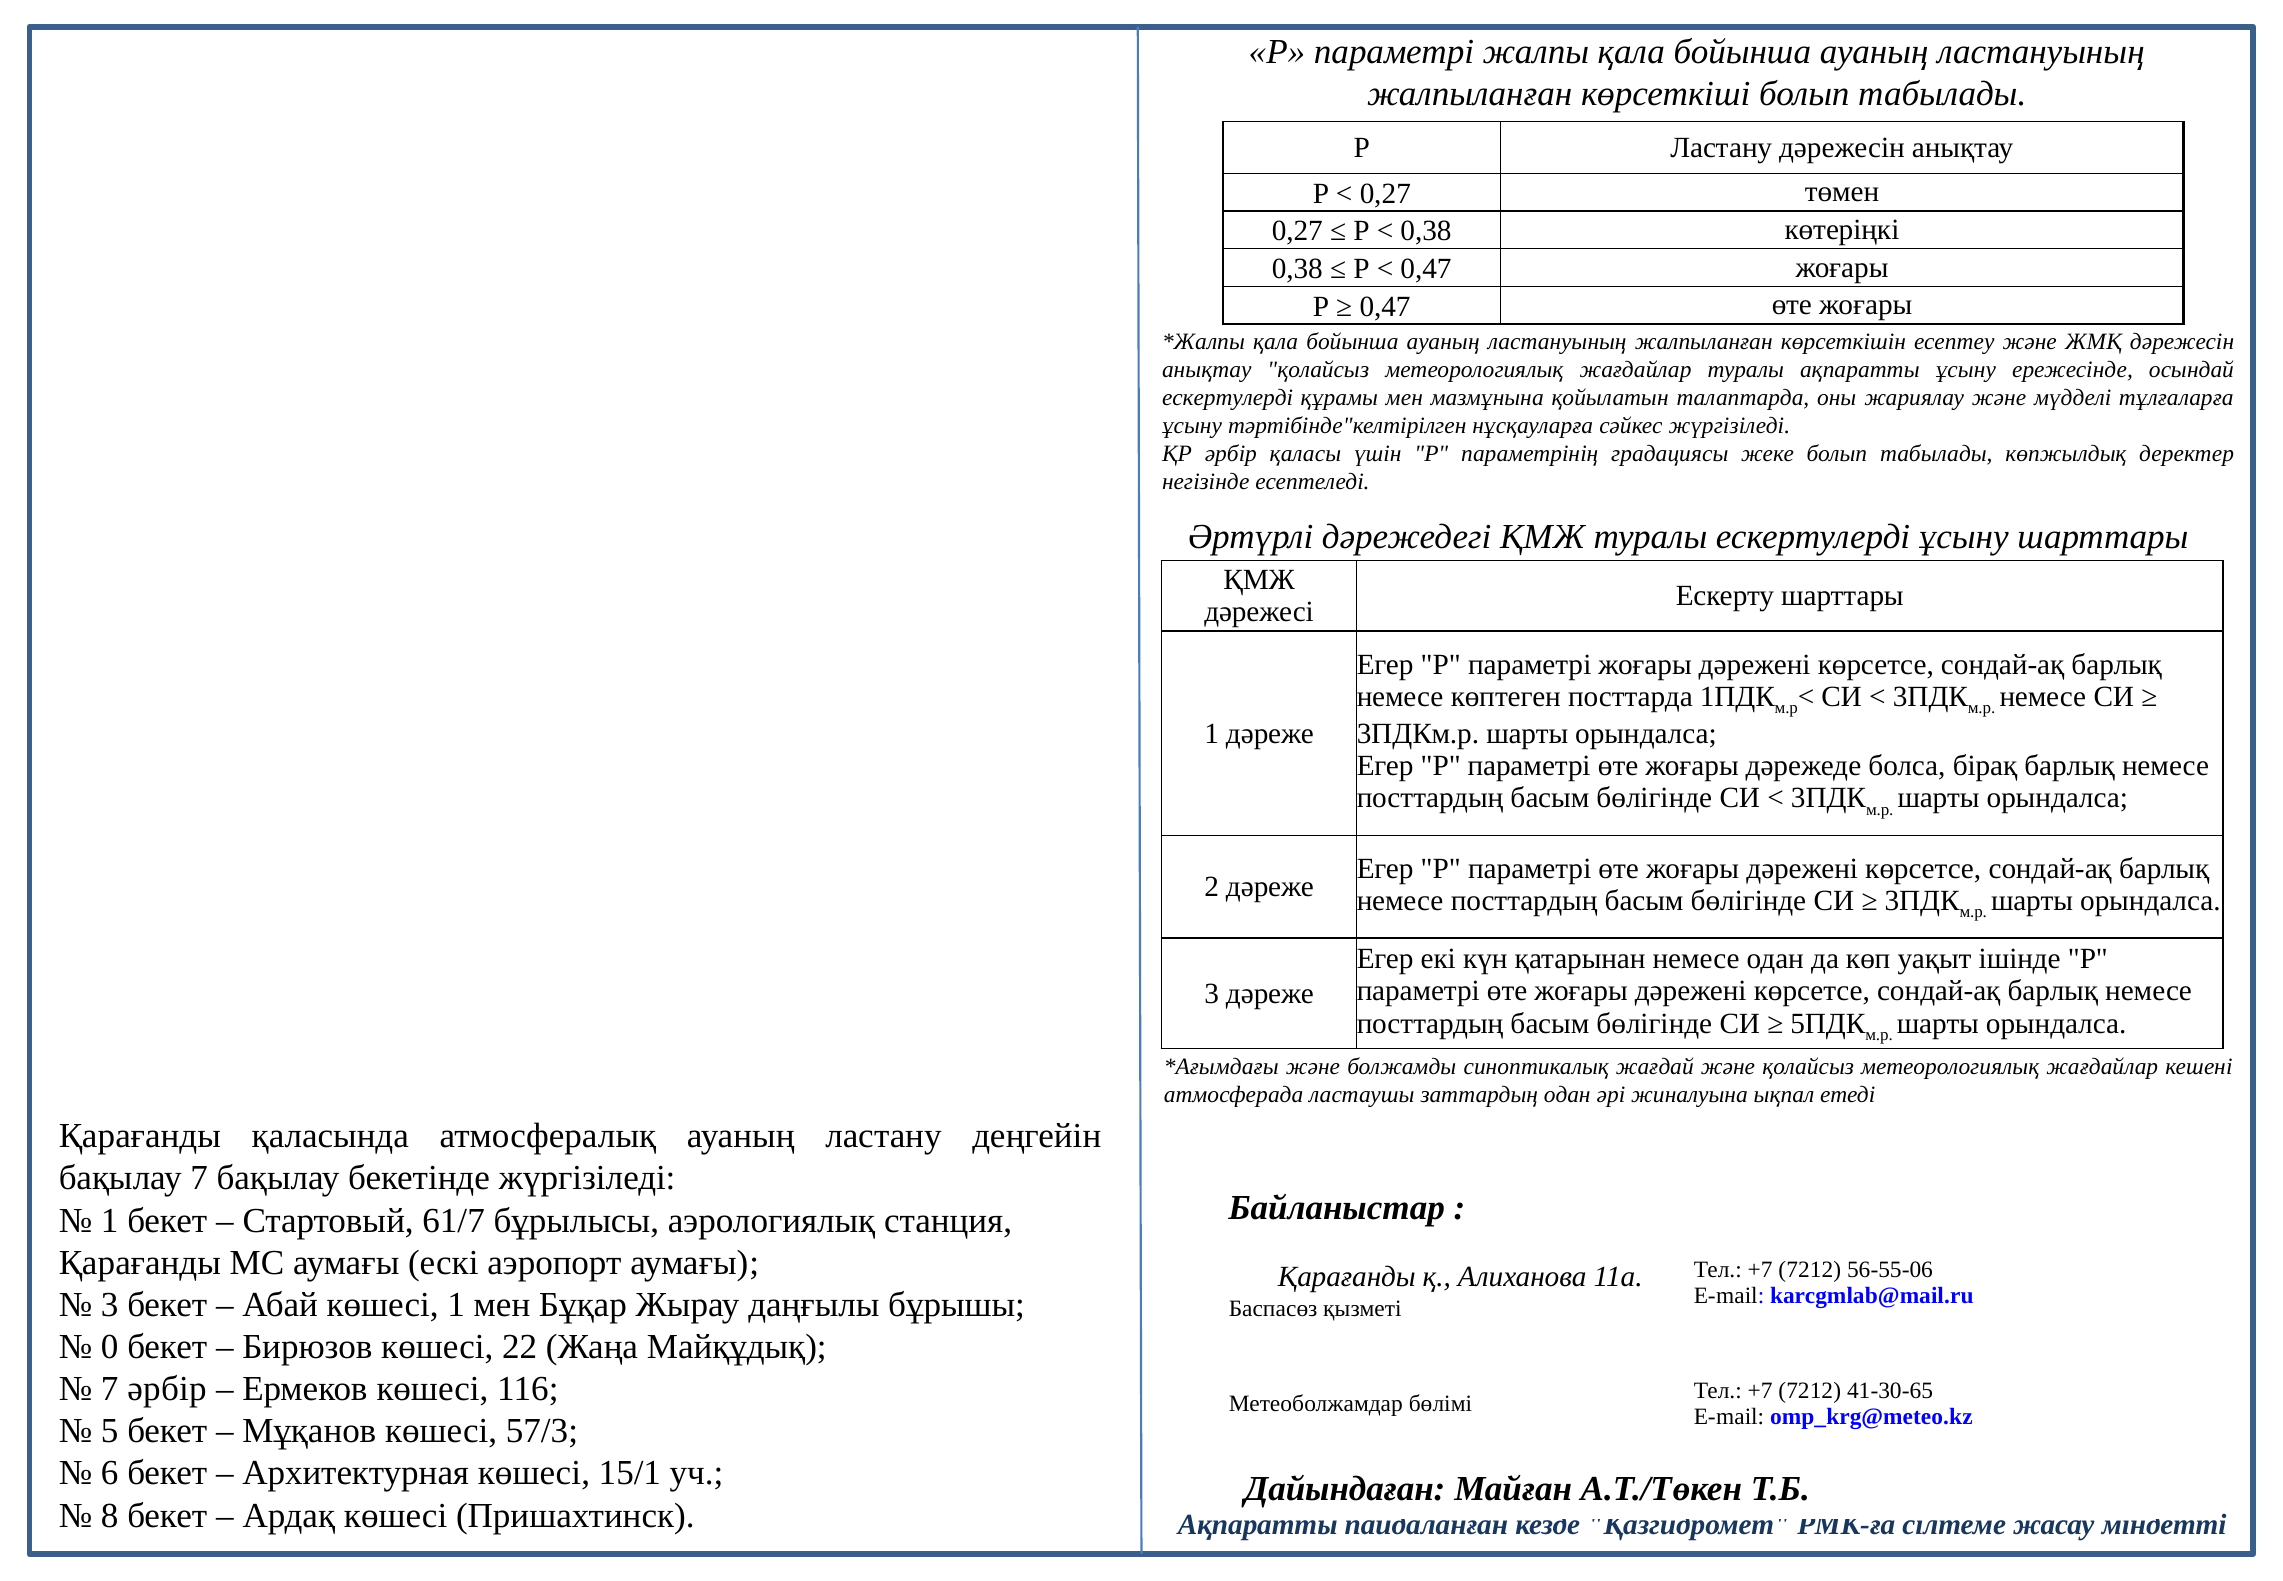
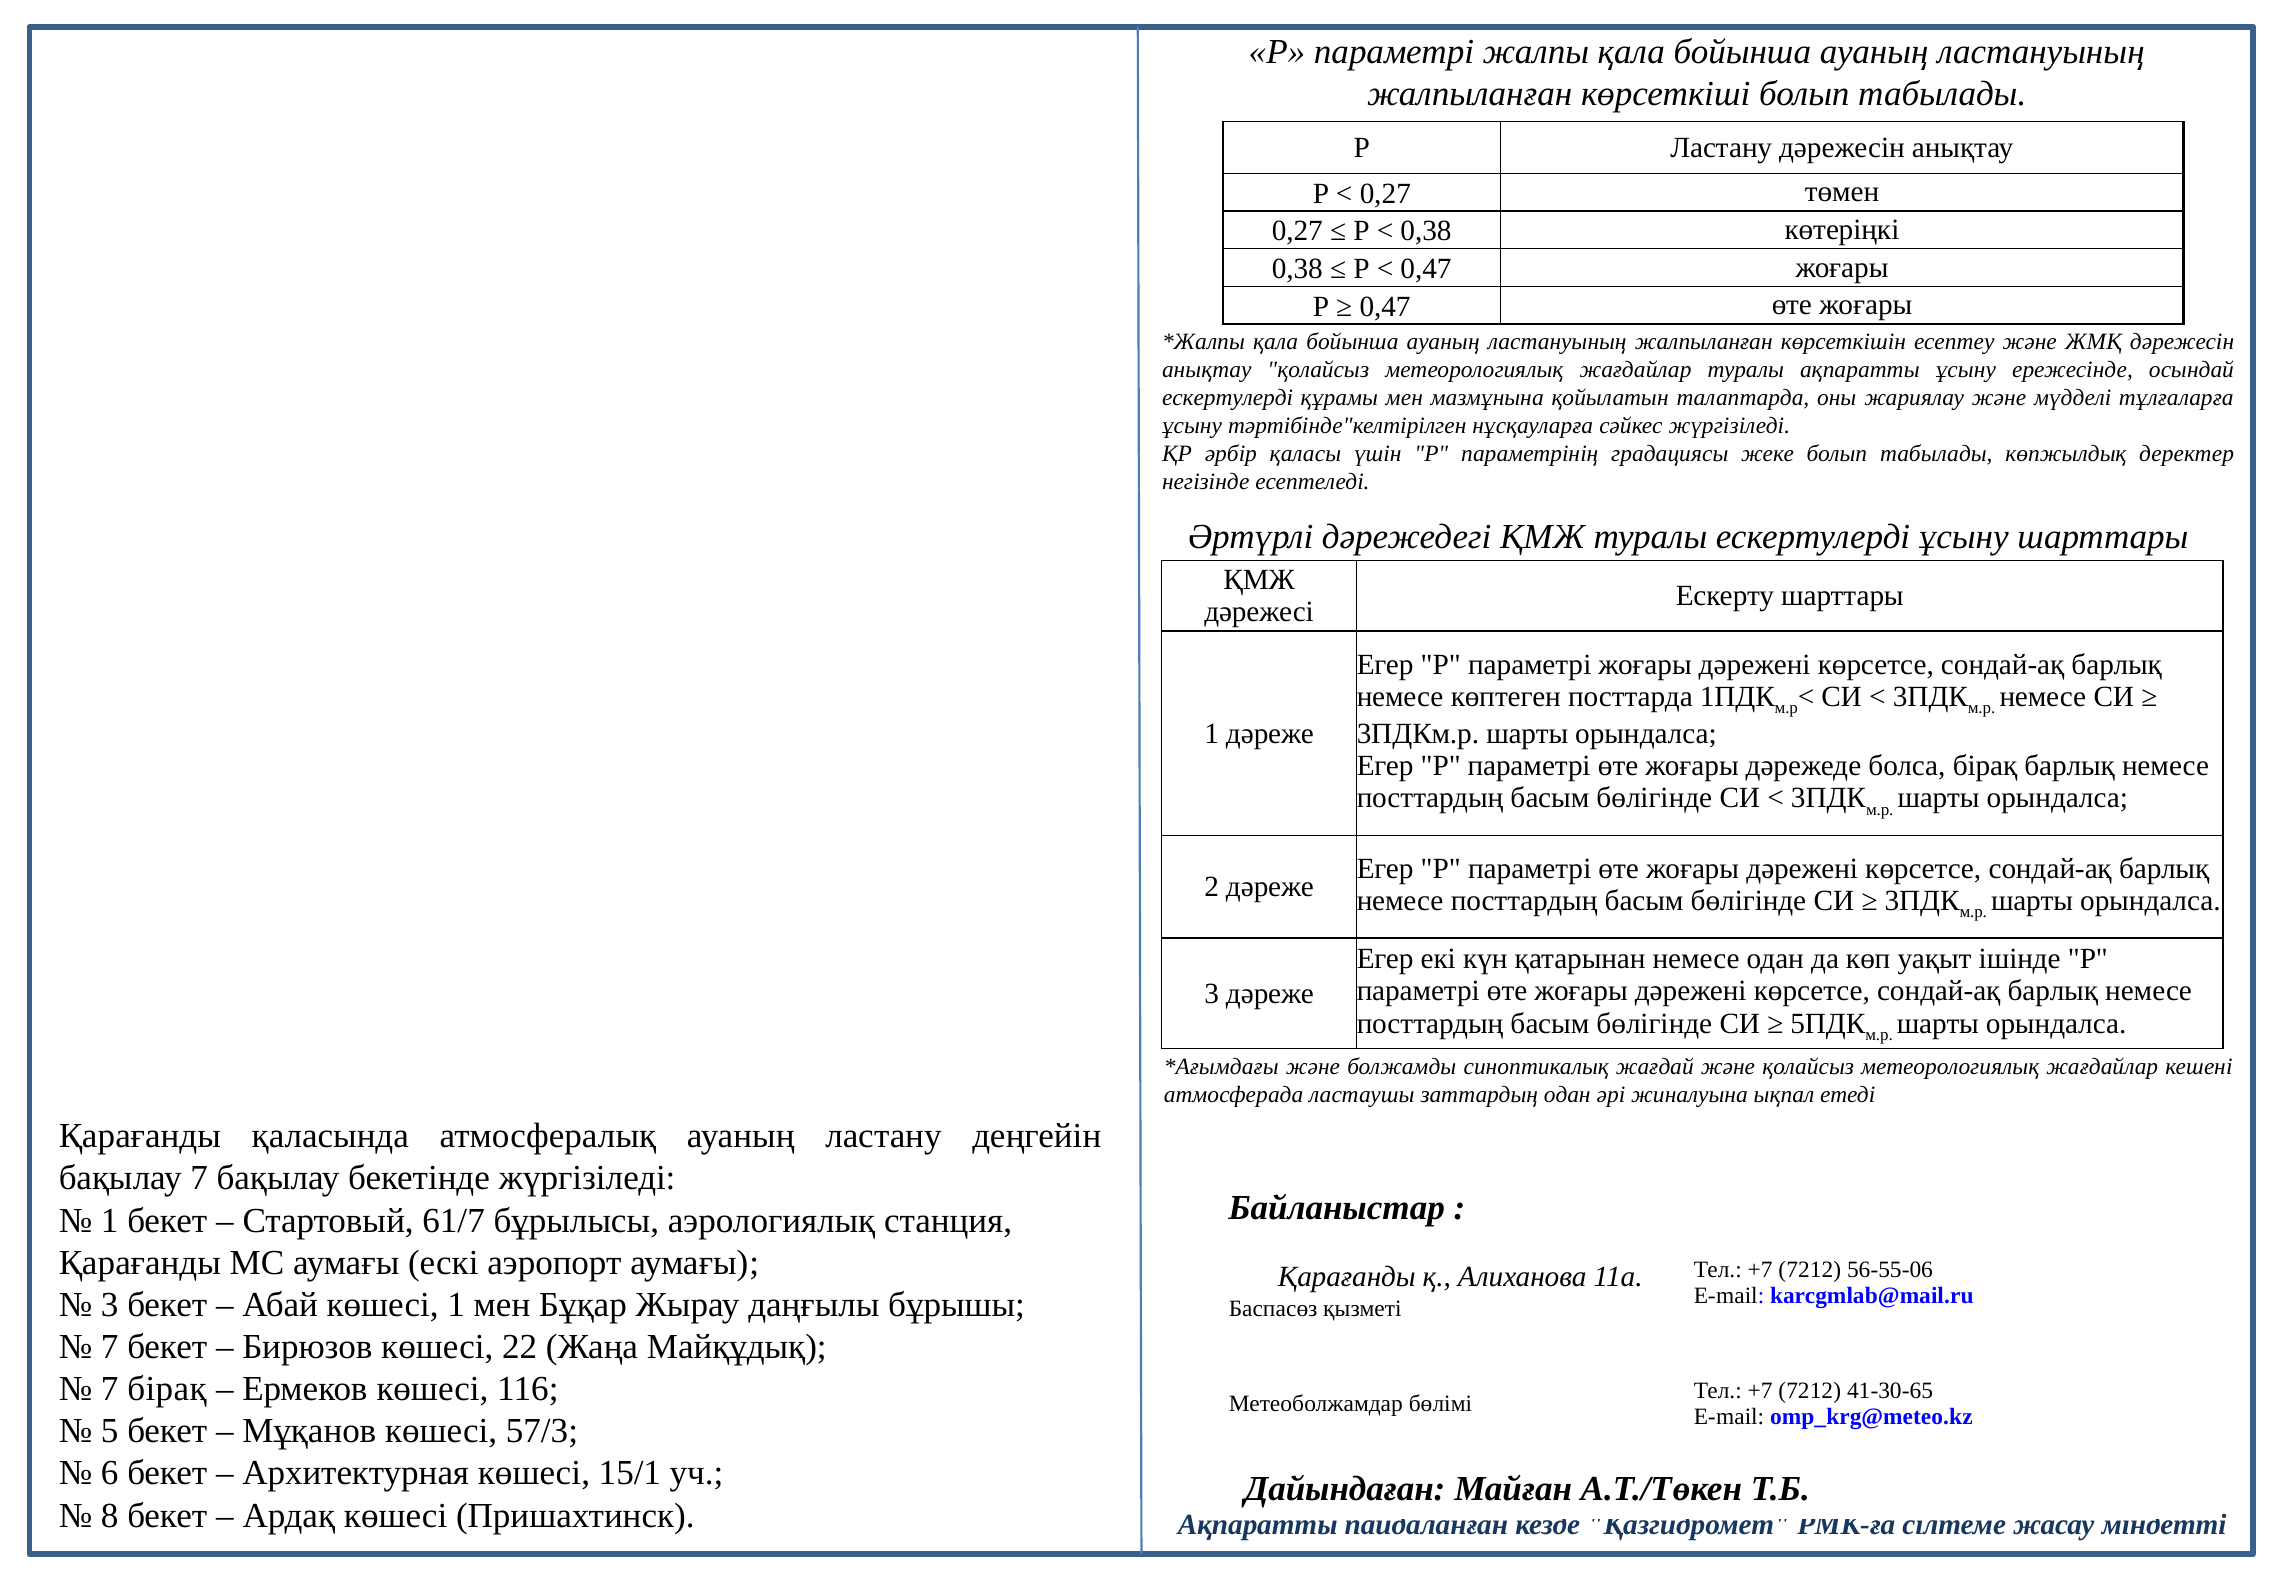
0: 0 -> 7 (110, 1347)
7 әрбір: әрбір -> бірақ (167, 1389)
